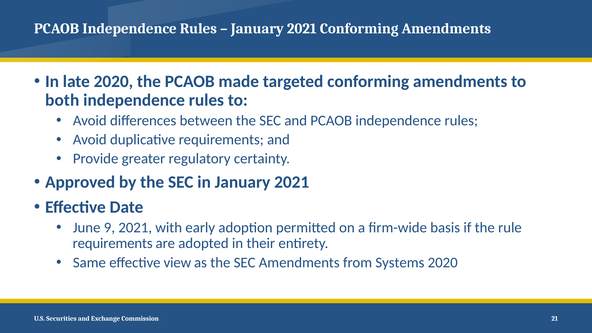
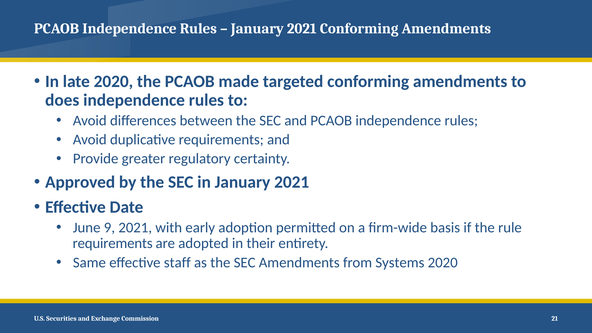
both: both -> does (62, 100)
view: view -> staff (177, 262)
